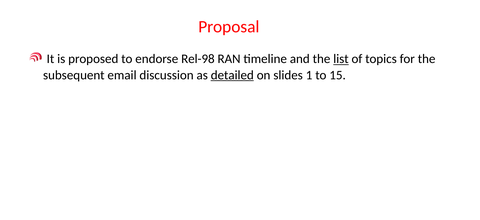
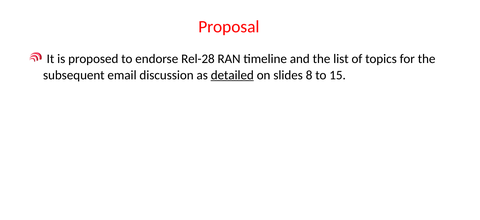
Rel-98: Rel-98 -> Rel-28 (198, 59)
list underline: present -> none (341, 59)
1: 1 -> 8 (309, 75)
